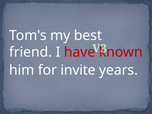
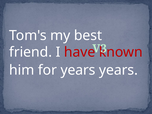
for invite: invite -> years (78, 70)
